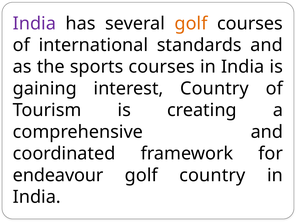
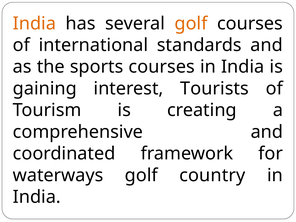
India colour: purple -> orange (34, 23)
interest Country: Country -> Tourists (214, 89)
endeavour: endeavour -> waterways (58, 175)
